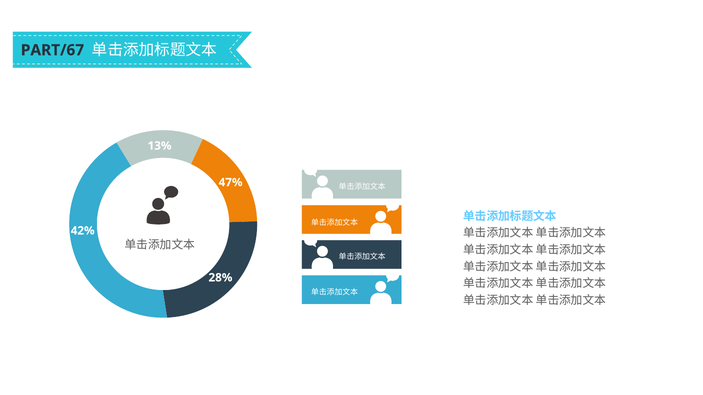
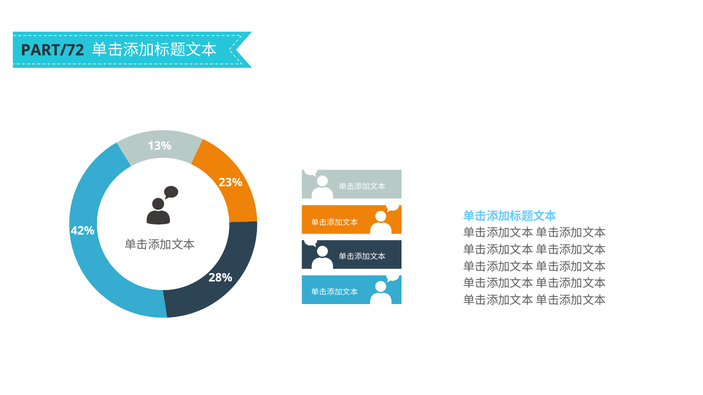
PART/67: PART/67 -> PART/72 (52, 50)
47%: 47% -> 23% (231, 183)
